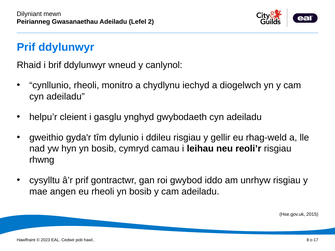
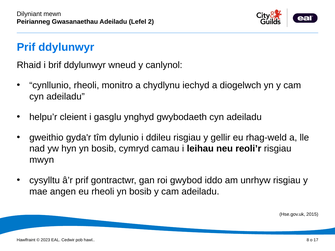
rhwng: rhwng -> mwyn (42, 160)
